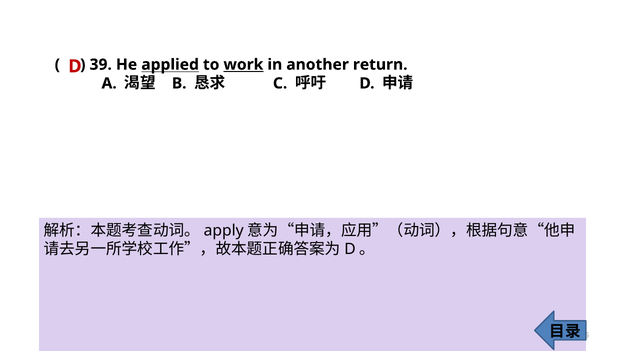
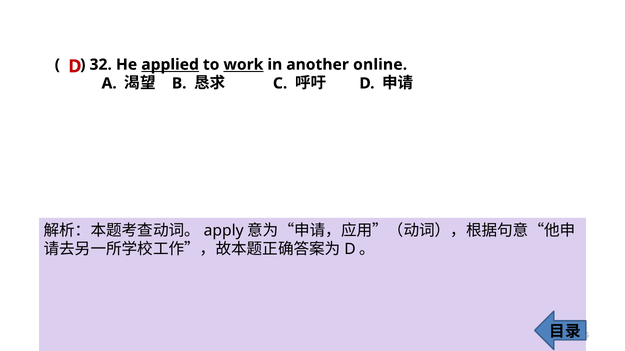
39: 39 -> 32 (101, 65)
applied underline: none -> present (170, 65)
return: return -> online (380, 65)
